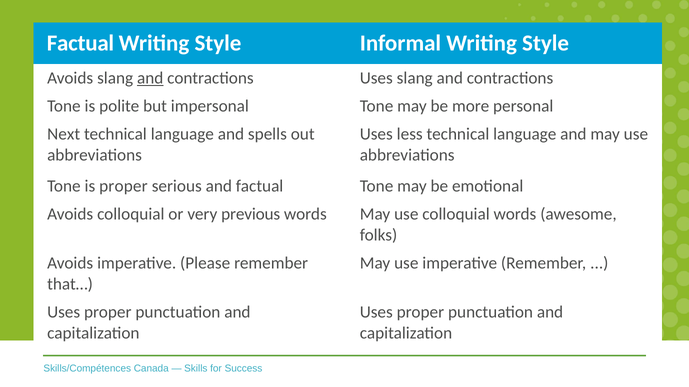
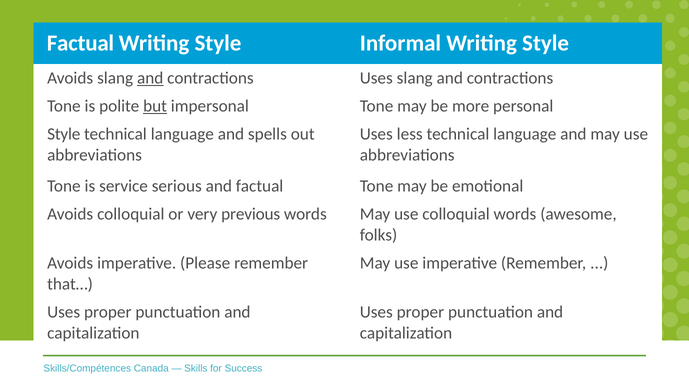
but underline: none -> present (155, 106)
Next: Next -> Style (64, 134)
is proper: proper -> service (124, 186)
